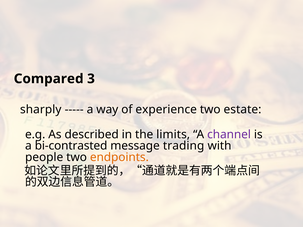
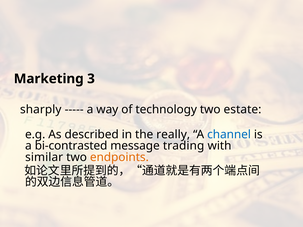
Compared: Compared -> Marketing (49, 79)
experience: experience -> technology (166, 110)
limits: limits -> really (173, 135)
channel colour: purple -> blue (229, 135)
people: people -> similar (44, 157)
